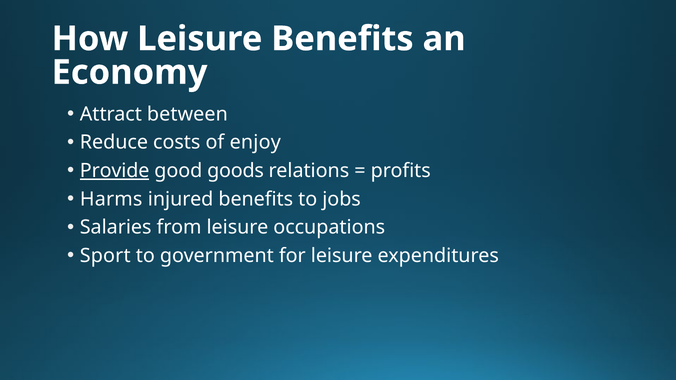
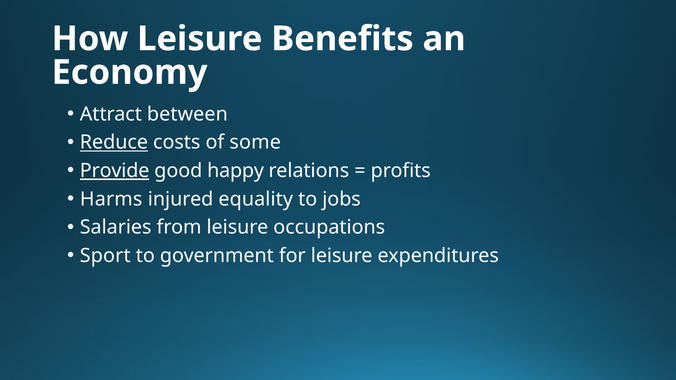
Reduce underline: none -> present (114, 143)
enjoy: enjoy -> some (255, 143)
goods: goods -> happy (236, 171)
injured benefits: benefits -> equality (256, 199)
